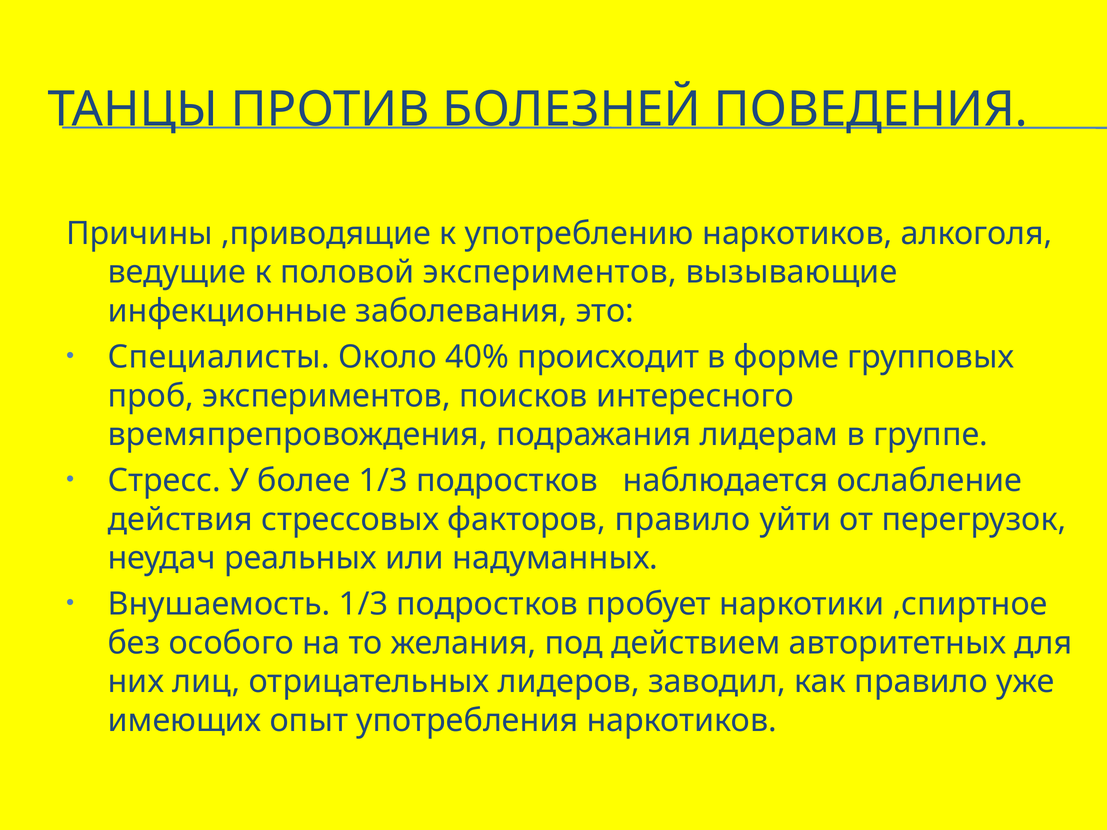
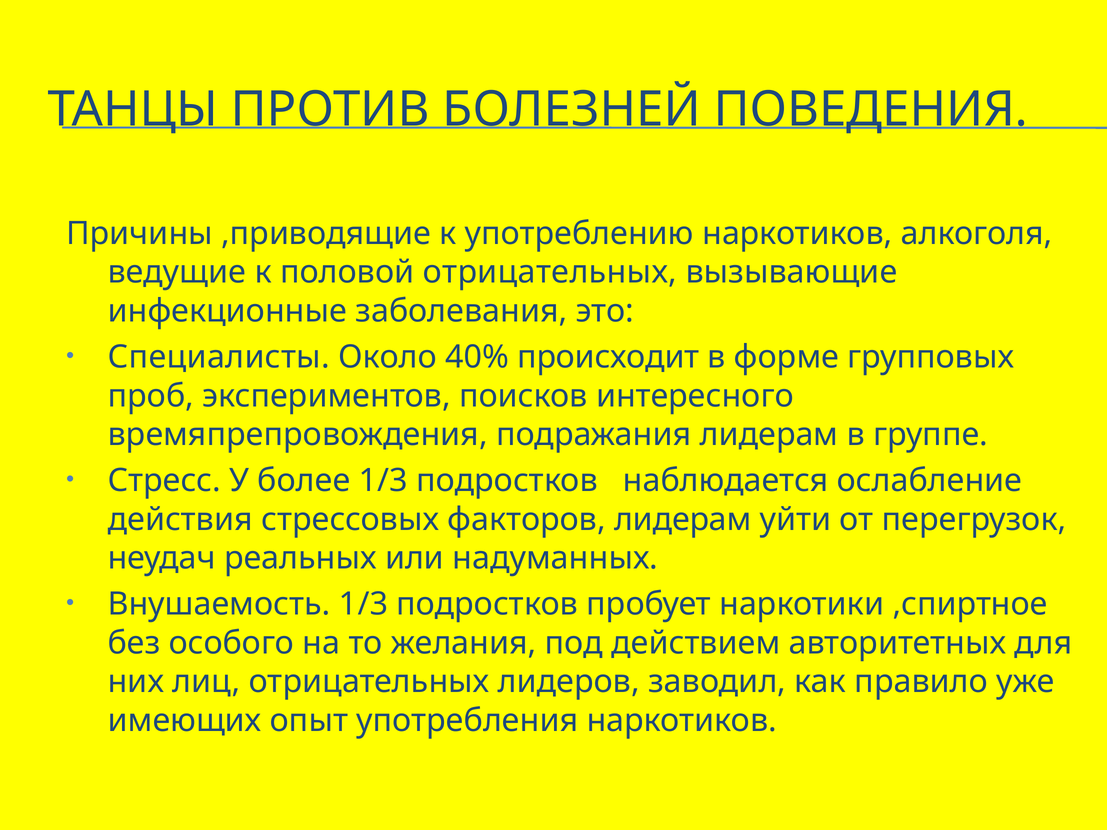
половой экспериментов: экспериментов -> отрицательных (550, 272)
факторов правило: правило -> лидерам (683, 520)
